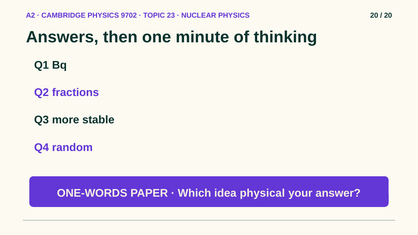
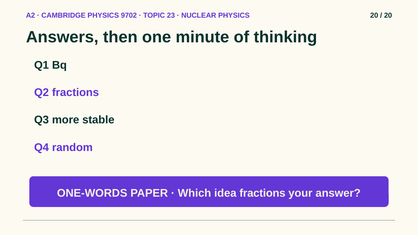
idea physical: physical -> fractions (262, 193)
